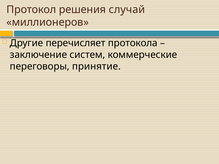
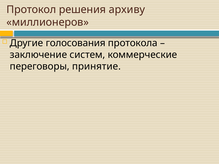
случай: случай -> архиву (127, 10)
перечисляет: перечисляет -> голосования (76, 43)
